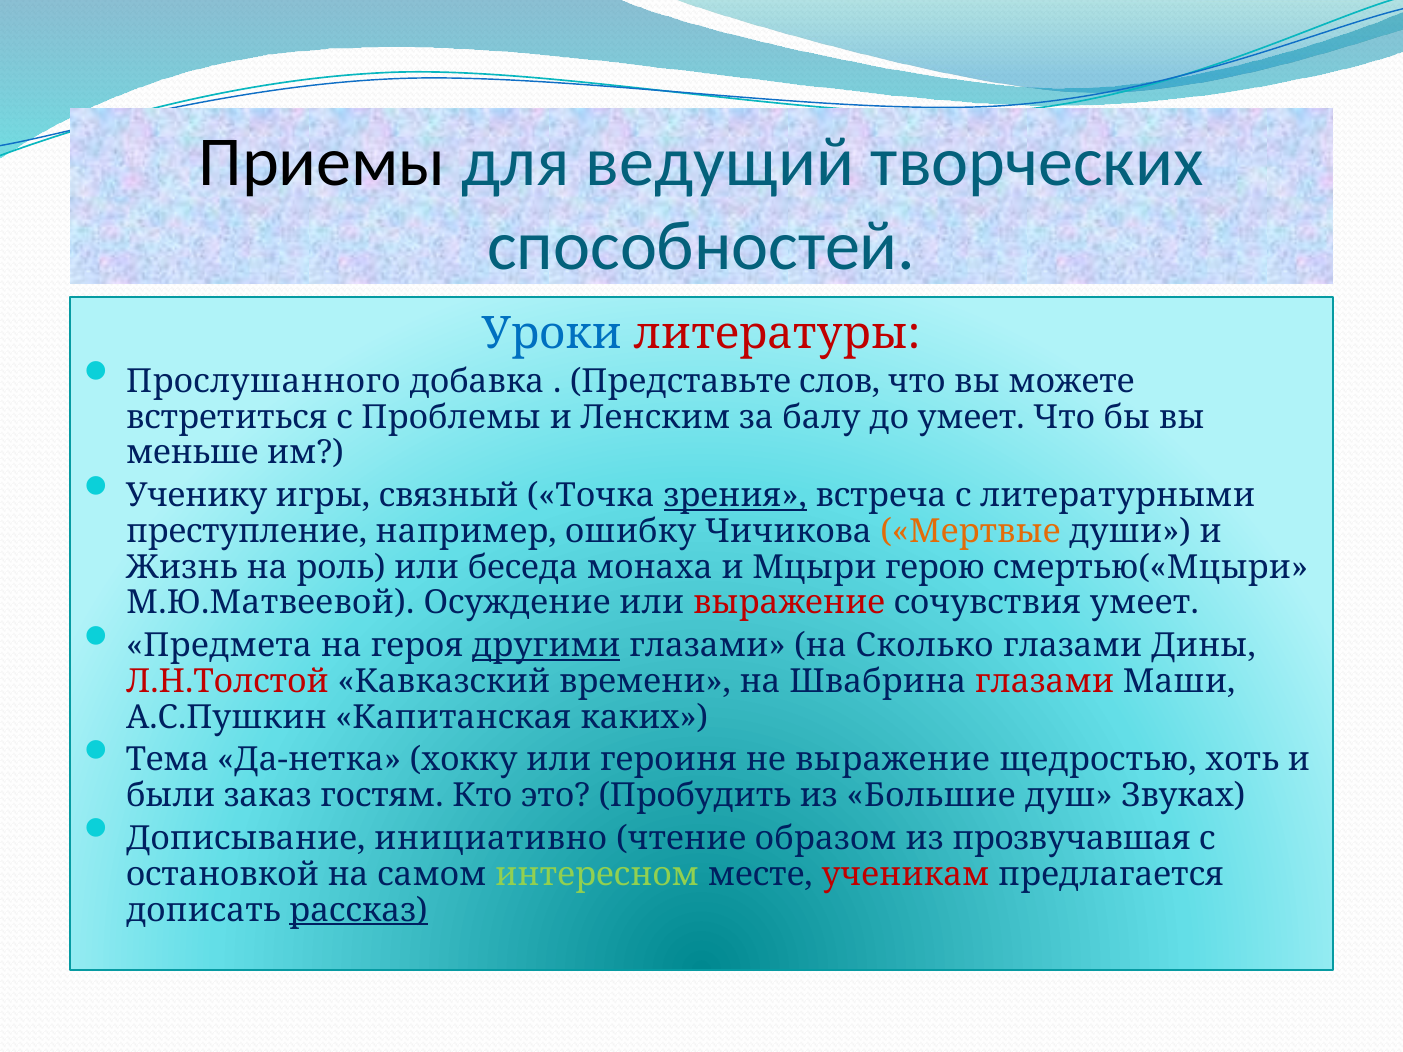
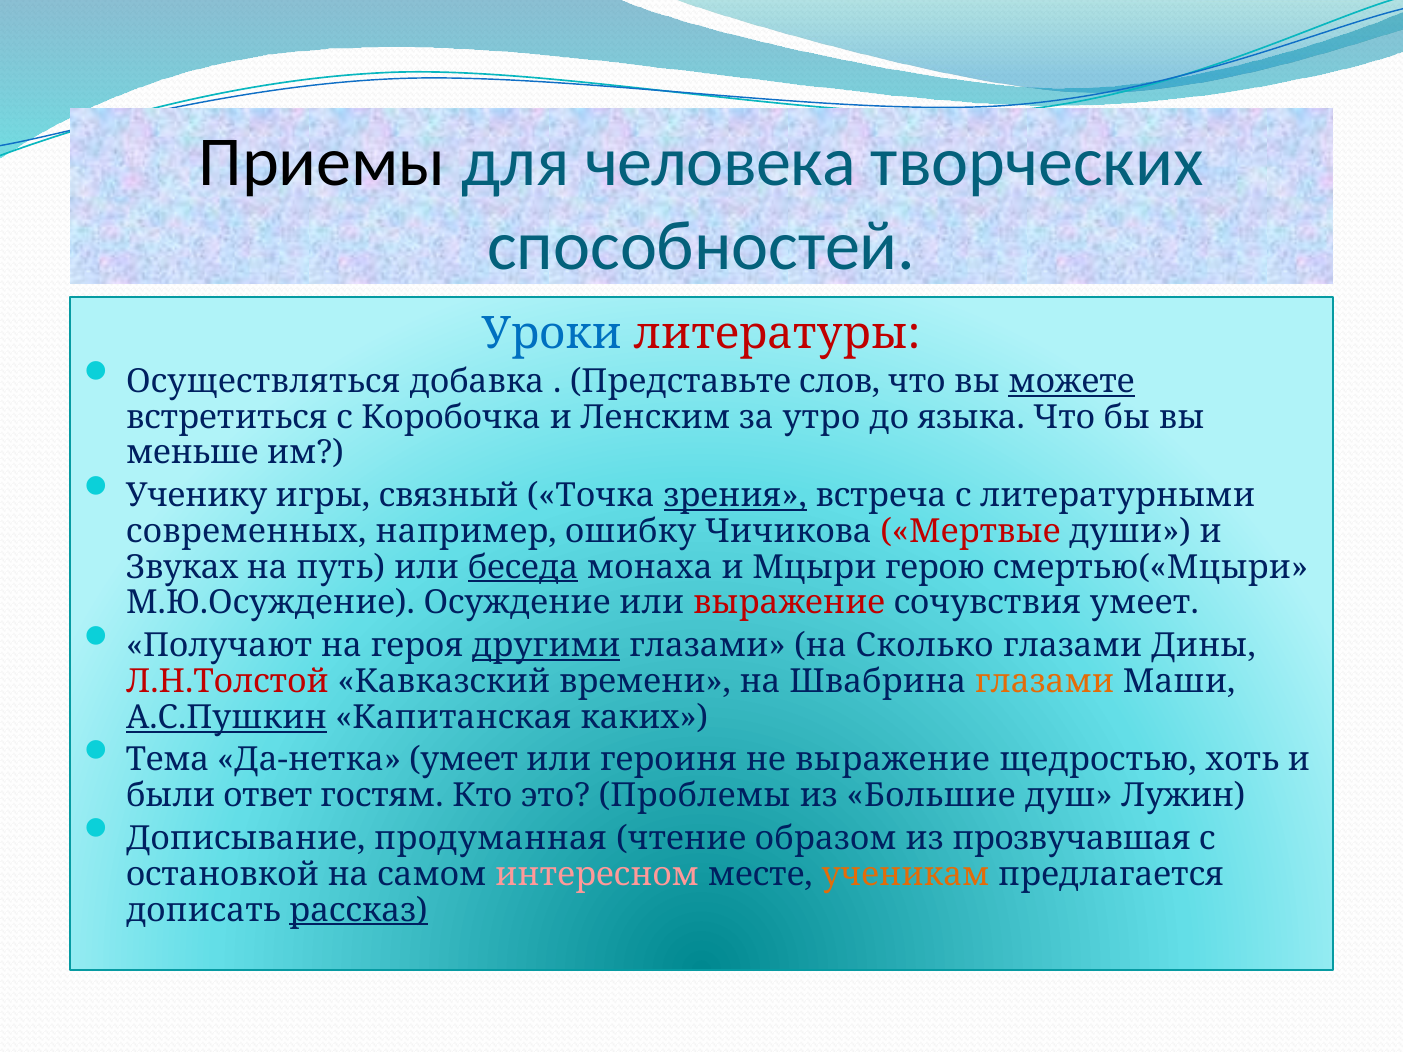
ведущий: ведущий -> человека (721, 162)
Прослушанного: Прослушанного -> Осуществляться (263, 381)
можете underline: none -> present (1072, 381)
Проблемы: Проблемы -> Коробочка (451, 417)
балу: балу -> утро (821, 417)
до умеет: умеет -> языка (971, 417)
преступление: преступление -> современных (246, 532)
Мертвые colour: orange -> red (971, 532)
Жизнь: Жизнь -> Звуках (182, 567)
роль: роль -> путь (341, 567)
беседа underline: none -> present (523, 567)
М.Ю.Матвеевой: М.Ю.Матвеевой -> М.Ю.Осуждение (271, 603)
Предмета: Предмета -> Получают (219, 646)
глазами colour: red -> orange (1045, 682)
А.С.Пушкин underline: none -> present (226, 717)
Да-нетка хокку: хокку -> умеет (464, 760)
заказ: заказ -> ответ (268, 796)
Пробудить: Пробудить -> Проблемы (695, 796)
Звуках: Звуках -> Лужин (1183, 796)
инициативно: инициативно -> продуманная (491, 839)
интересном colour: light green -> pink (597, 875)
ученикам colour: red -> orange (906, 875)
